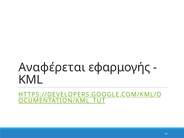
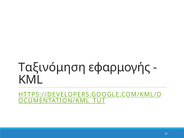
Αναφέρεται: Αναφέρεται -> Ταξινόμηση (52, 67)
